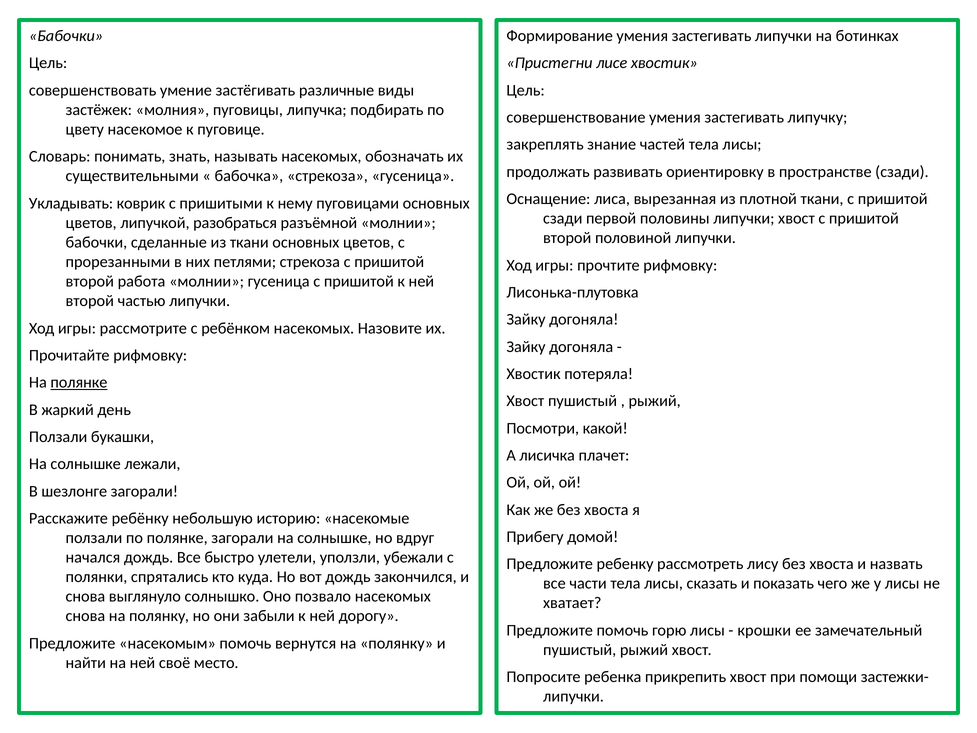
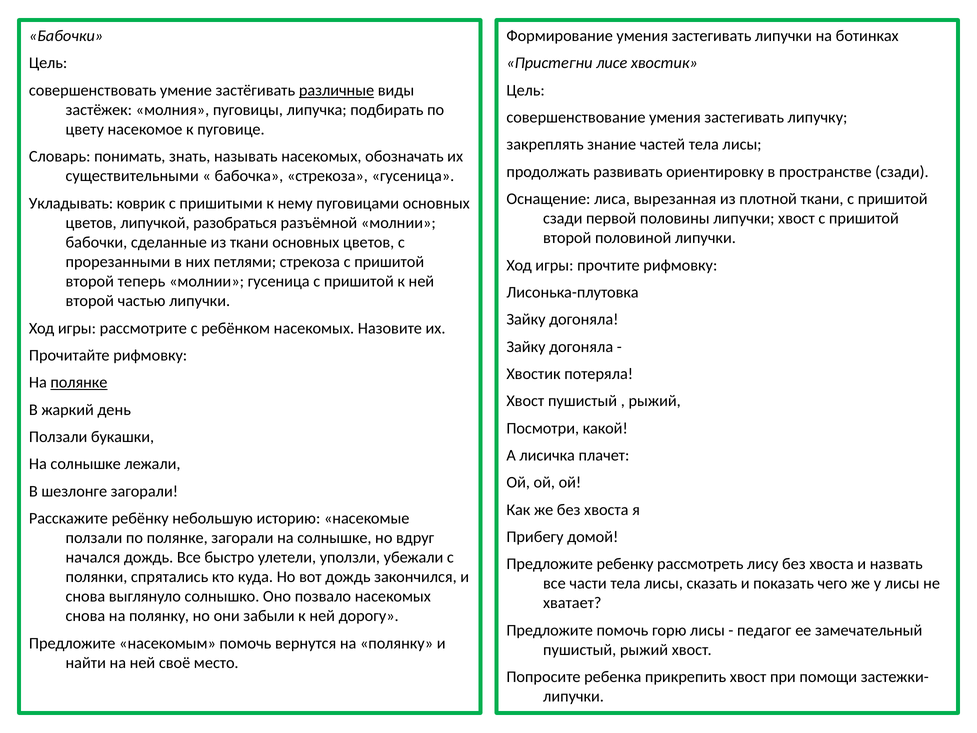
различные underline: none -> present (337, 90)
работа: работа -> теперь (141, 281)
крошки: крошки -> педагог (764, 630)
